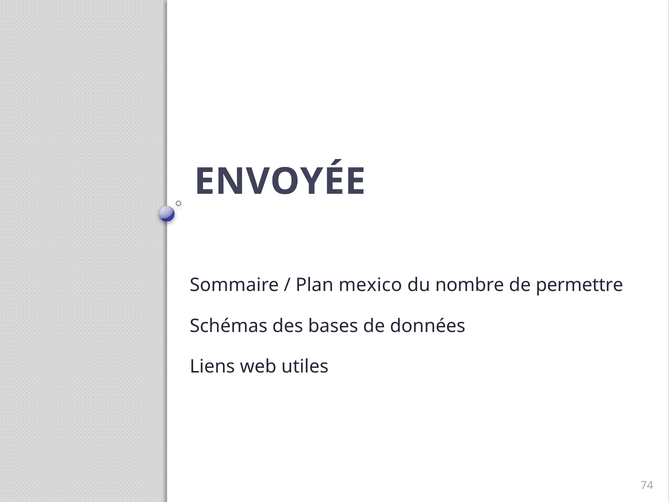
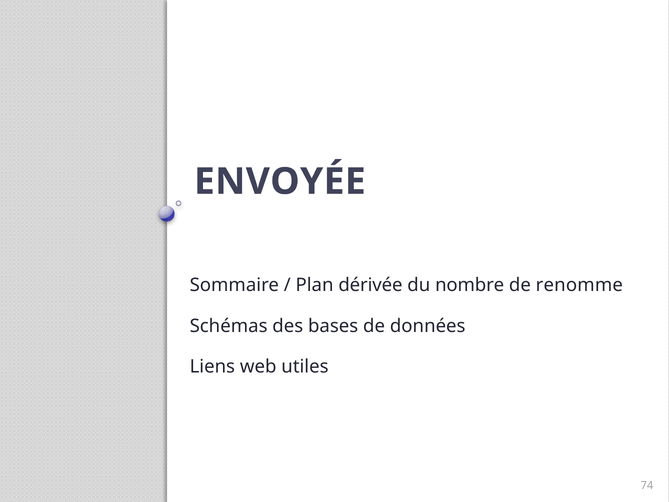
mexico: mexico -> dérivée (370, 285)
permettre: permettre -> renomme (579, 285)
